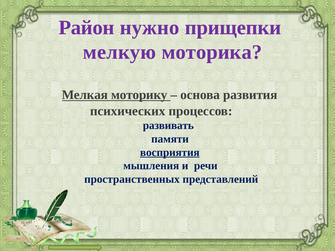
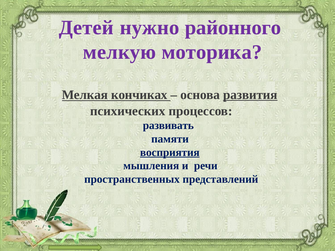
Район: Район -> Детей (86, 28)
прищепки: прищепки -> районного (233, 28)
моторику: моторику -> кончиках (139, 95)
развития underline: none -> present (250, 95)
